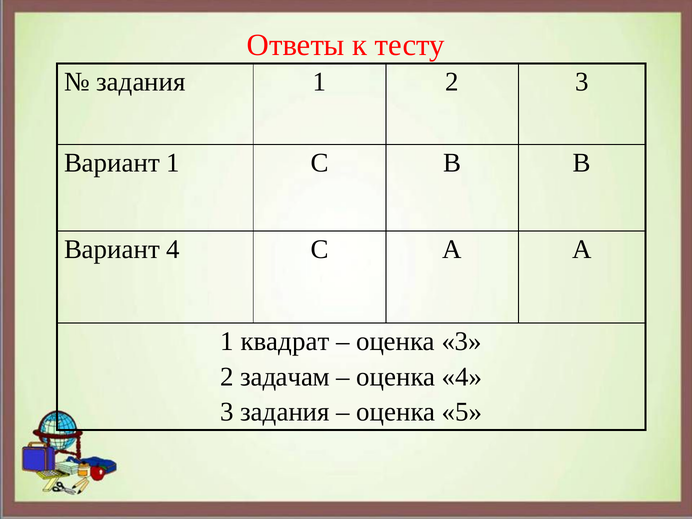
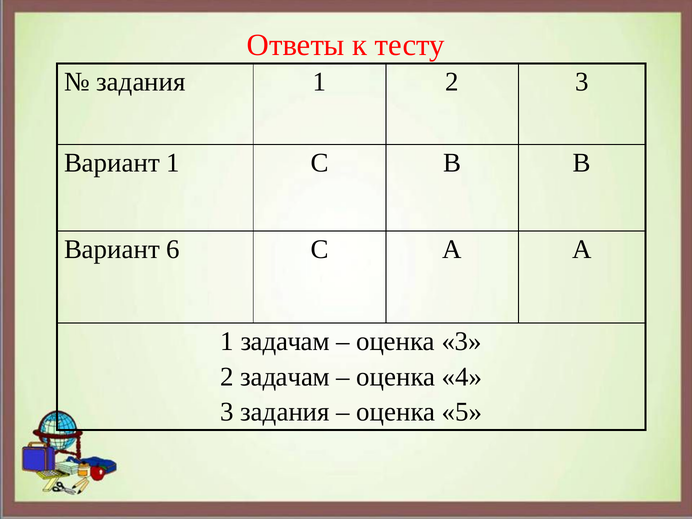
Вариант 4: 4 -> 6 (173, 250)
1 квадрат: квадрат -> задачам (285, 342)
